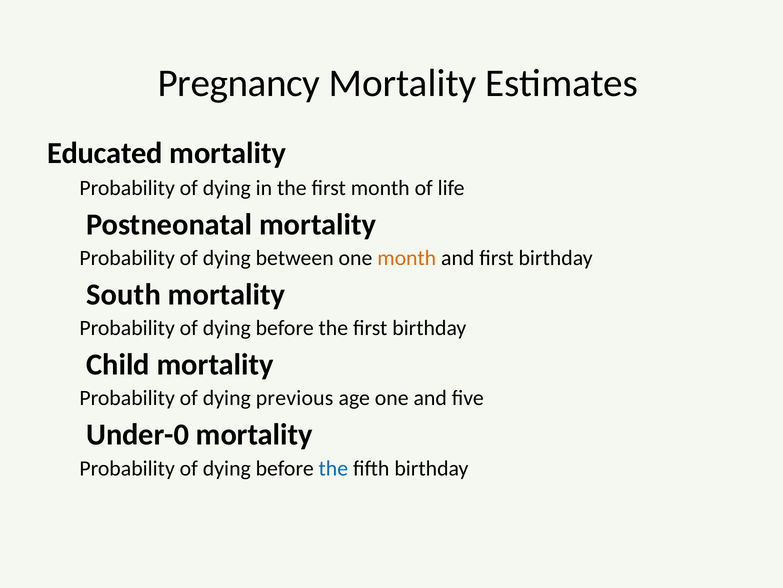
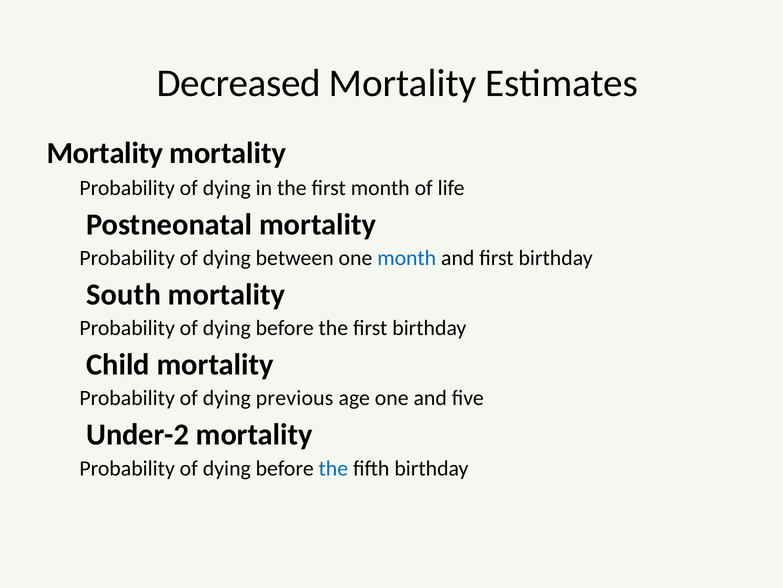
Pregnancy: Pregnancy -> Decreased (239, 83)
Educated: Educated -> Mortality (105, 153)
month colour: orange -> blue (407, 258)
Under-0: Under-0 -> Under-2 (138, 434)
